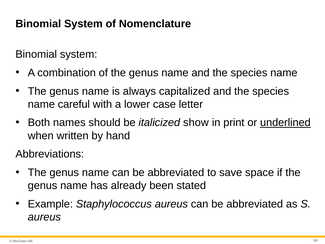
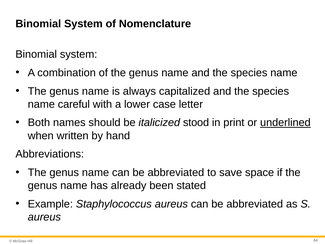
show: show -> stood (196, 123)
